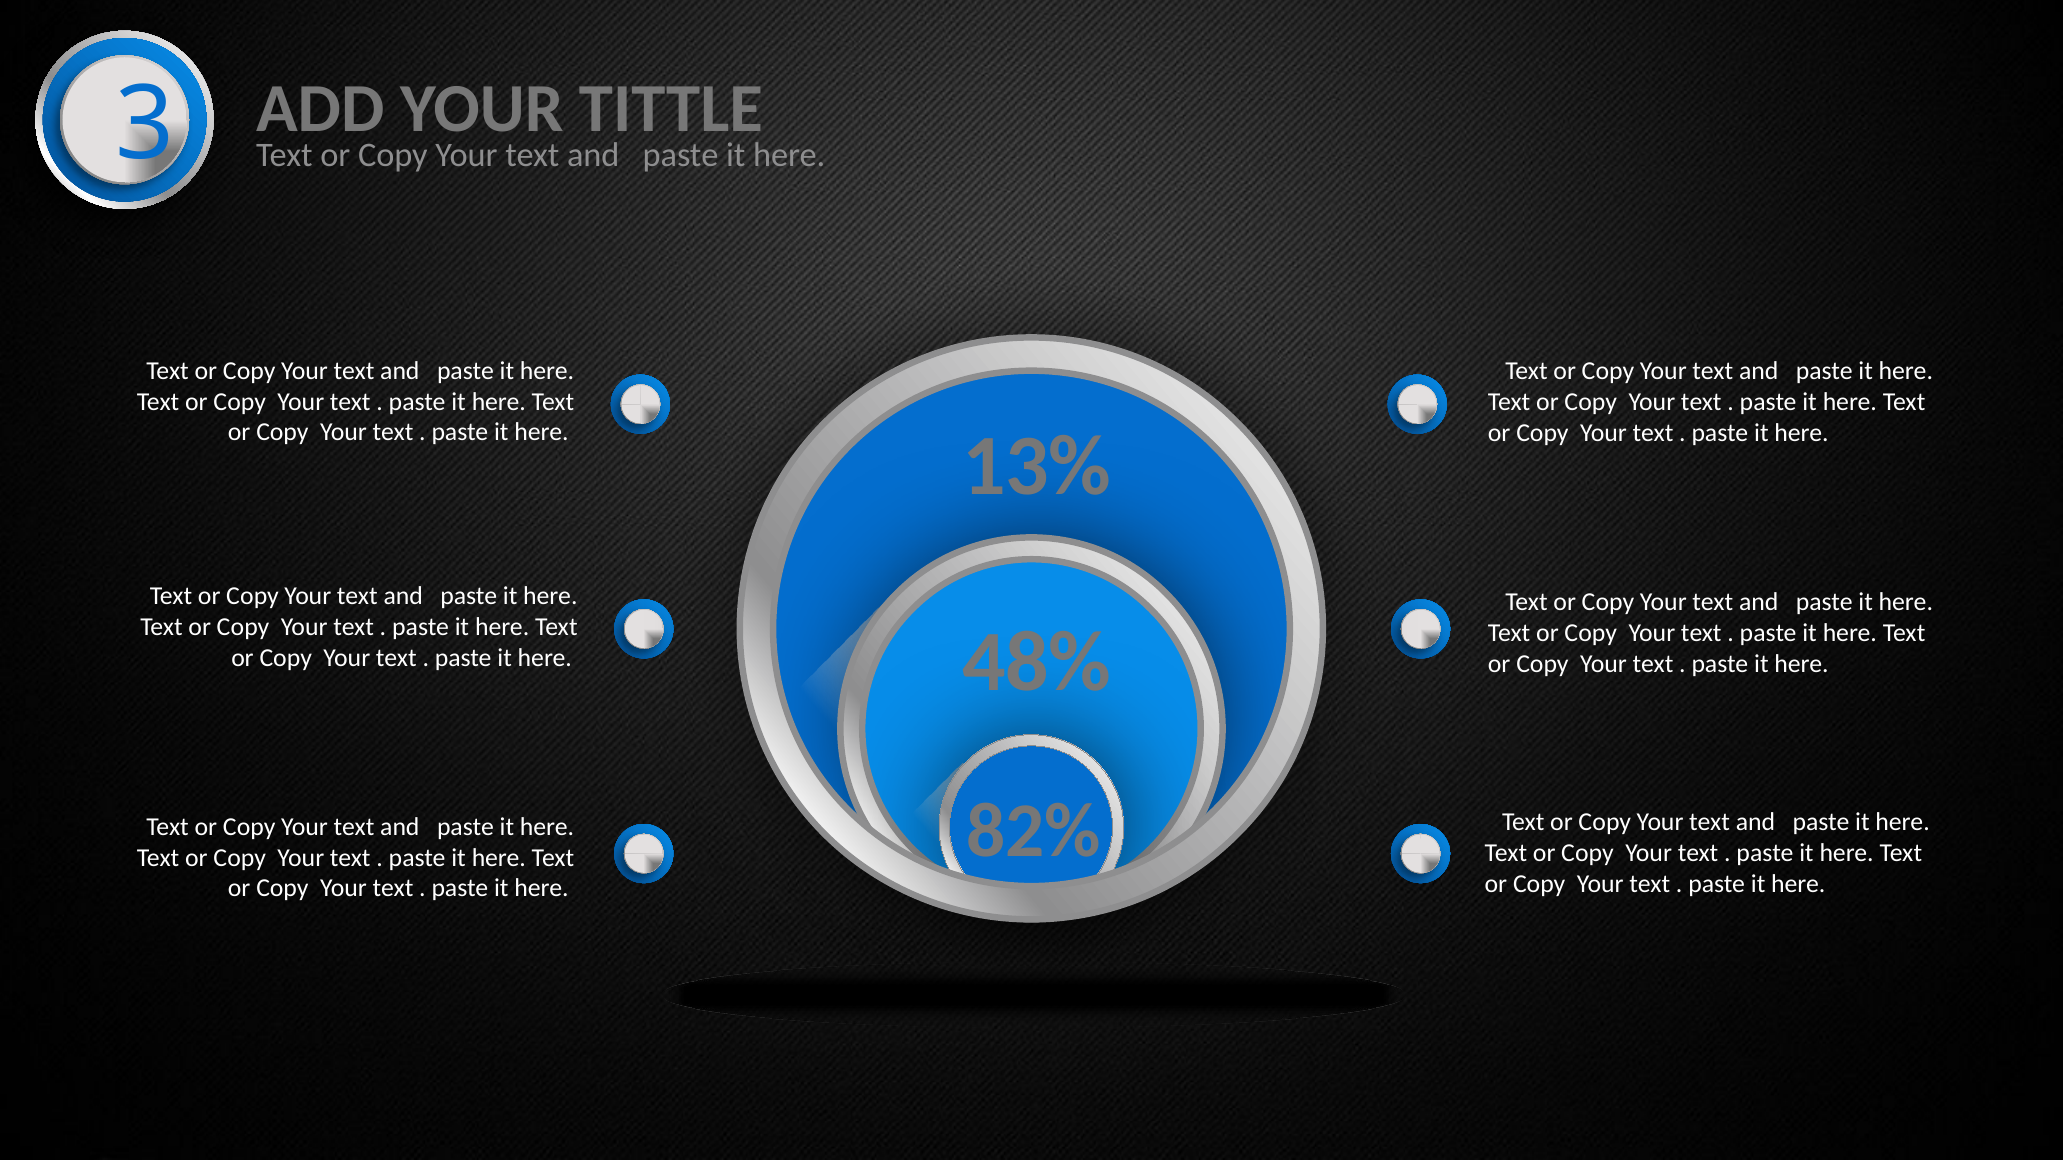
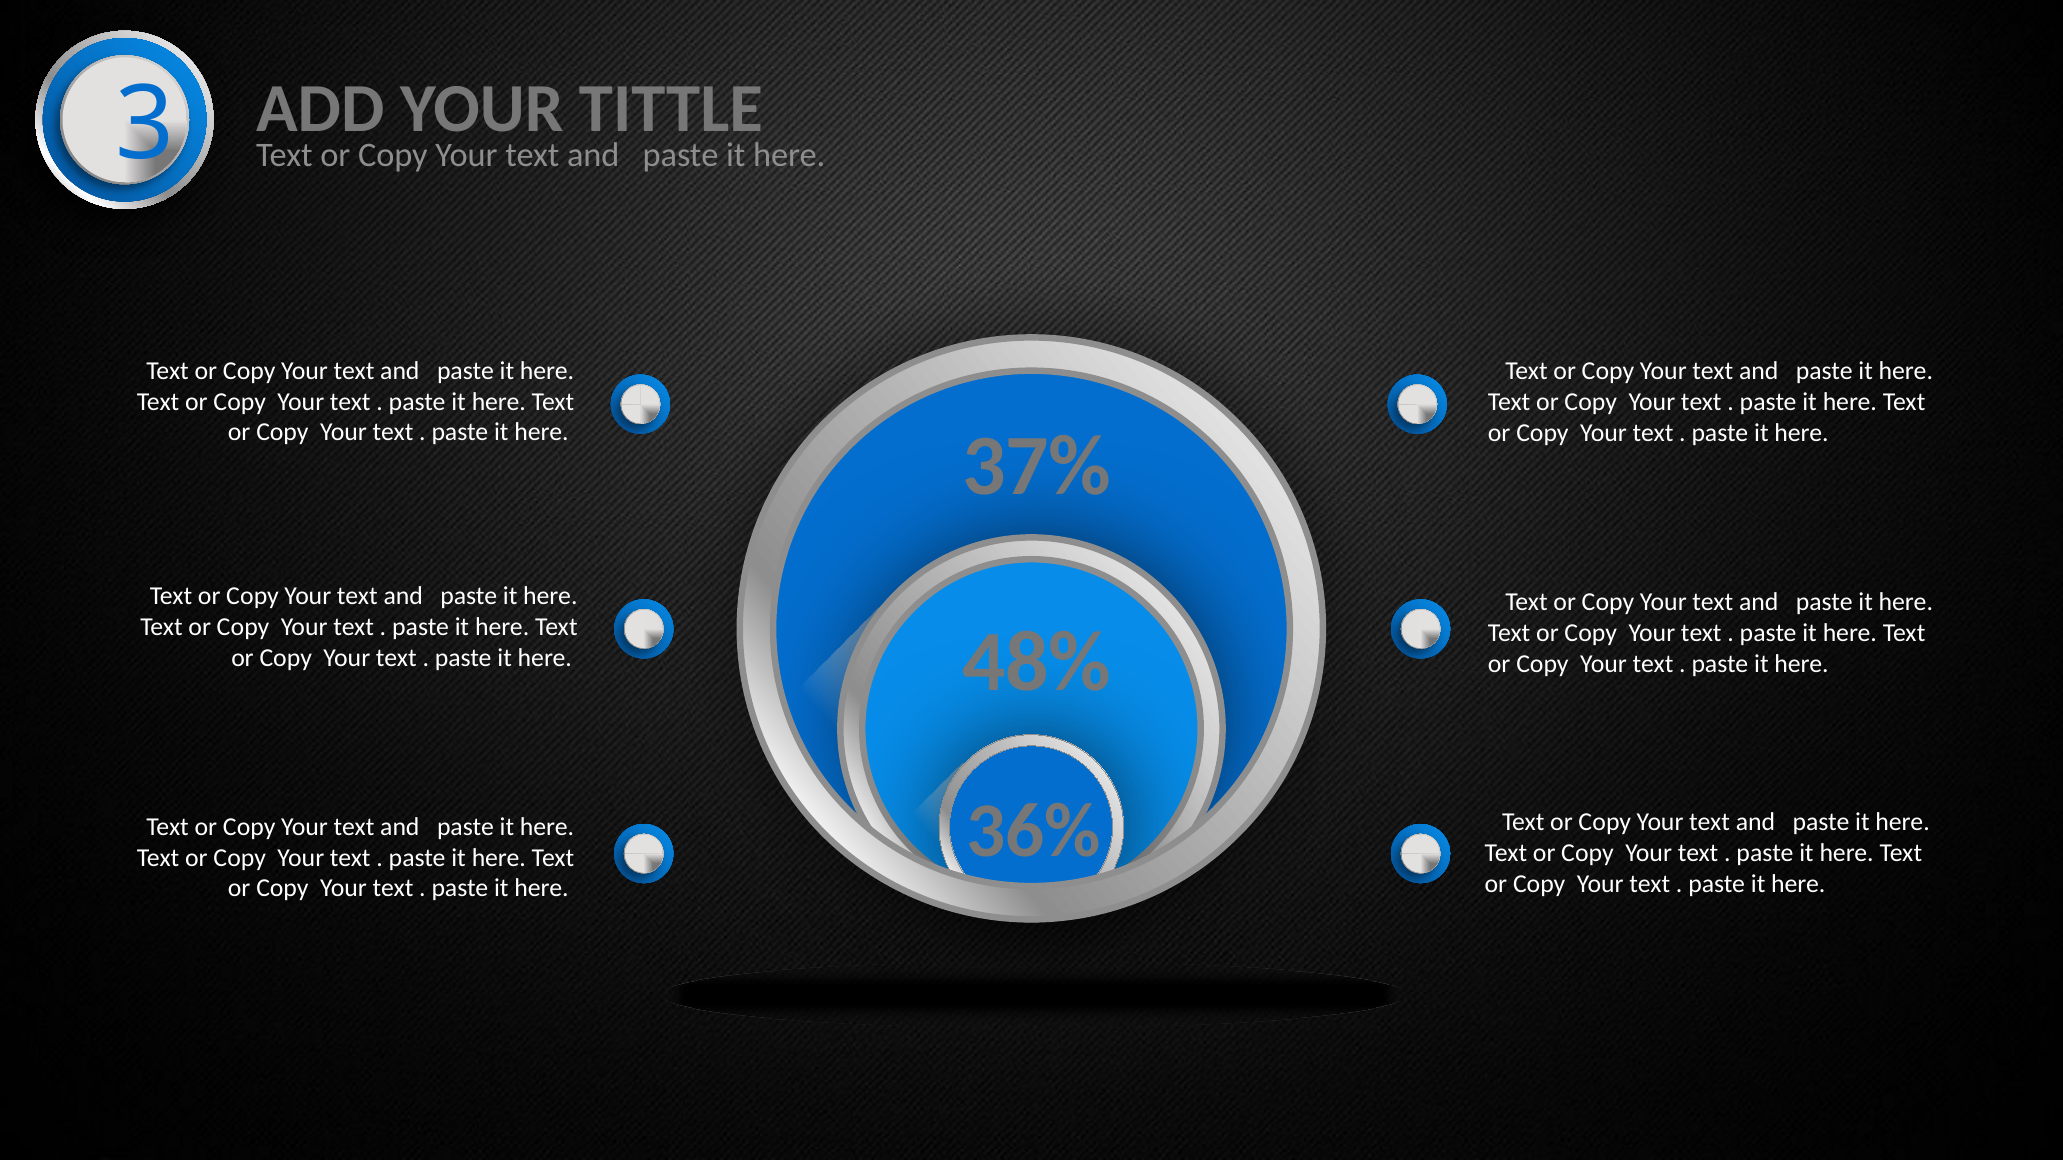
13%: 13% -> 37% (1037, 466)
82%: 82% -> 36% (1034, 831)
